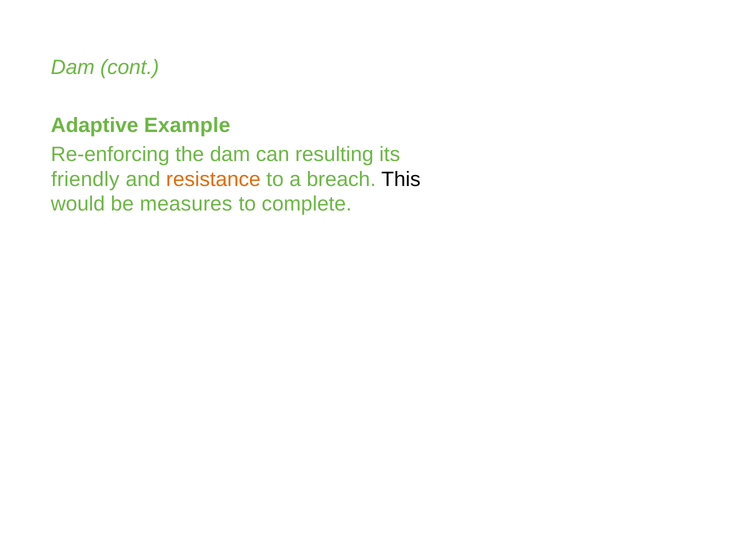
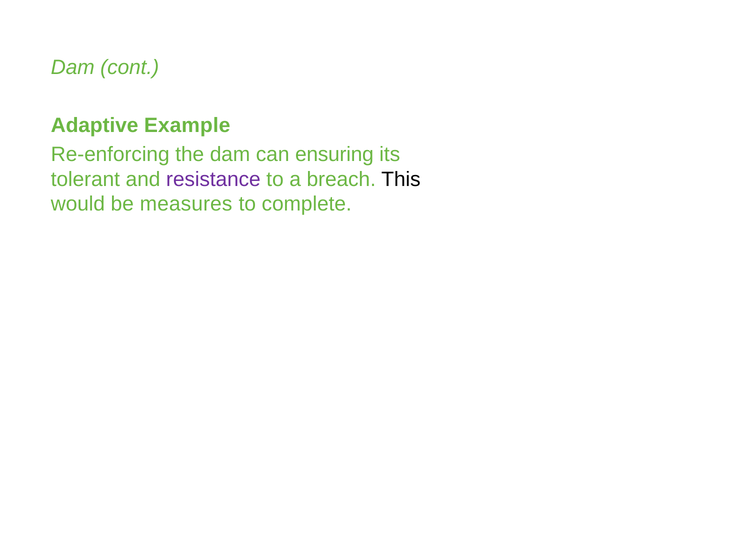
resulting: resulting -> ensuring (334, 154)
friendly: friendly -> tolerant (85, 179)
resistance colour: orange -> purple (213, 179)
